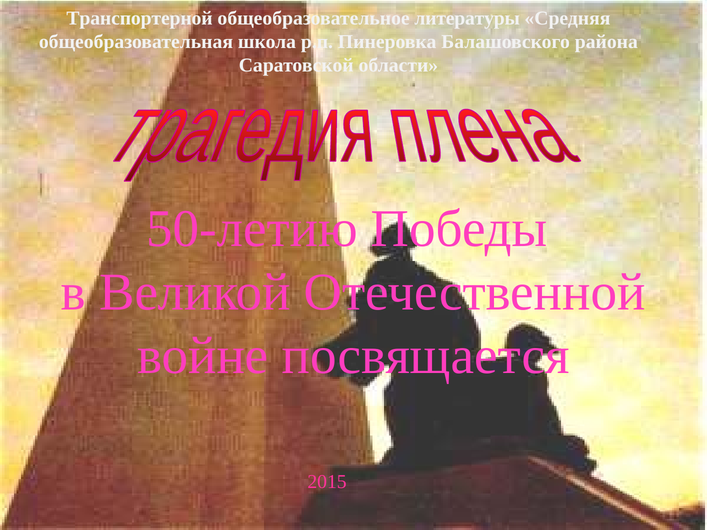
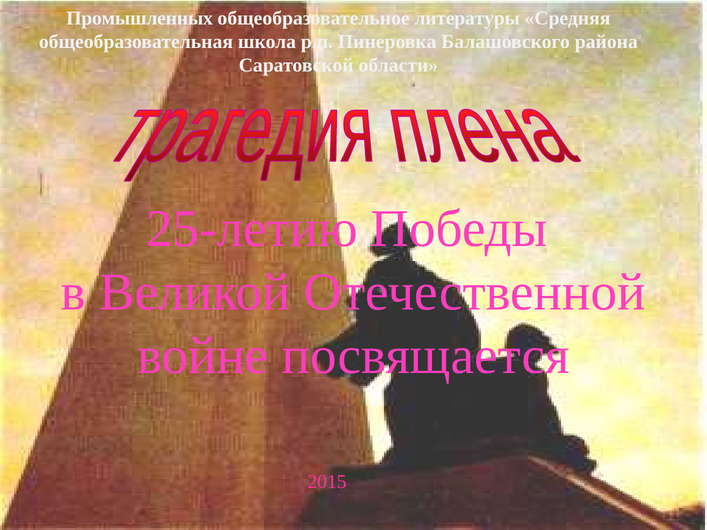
Транспортерной: Транспортерной -> Промышленных (140, 18)
50-летию: 50-летию -> 25-летию (252, 229)
